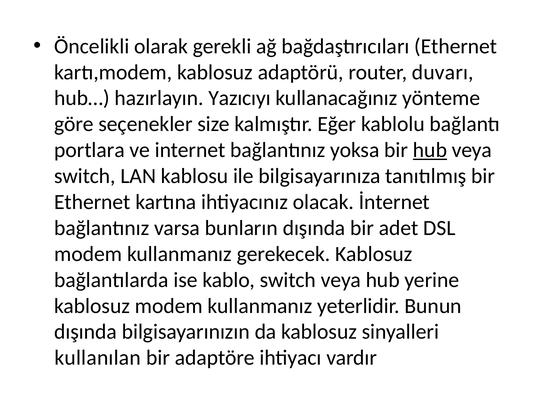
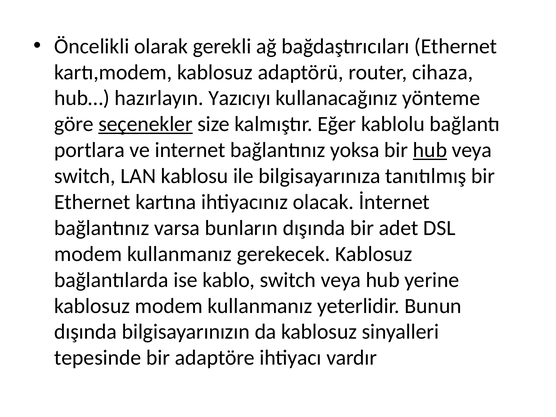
duvarı: duvarı -> cihaza (443, 72)
seçenekler underline: none -> present (146, 124)
kullanılan: kullanılan -> tepesinde (98, 358)
